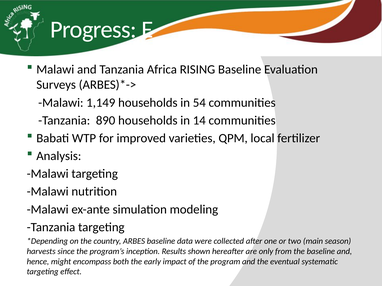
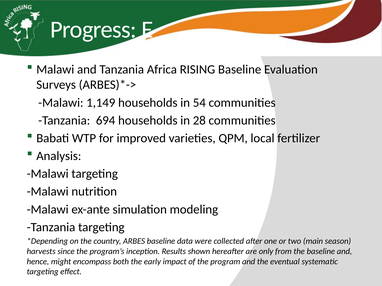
890: 890 -> 694 (106, 121)
14: 14 -> 28 (199, 121)
